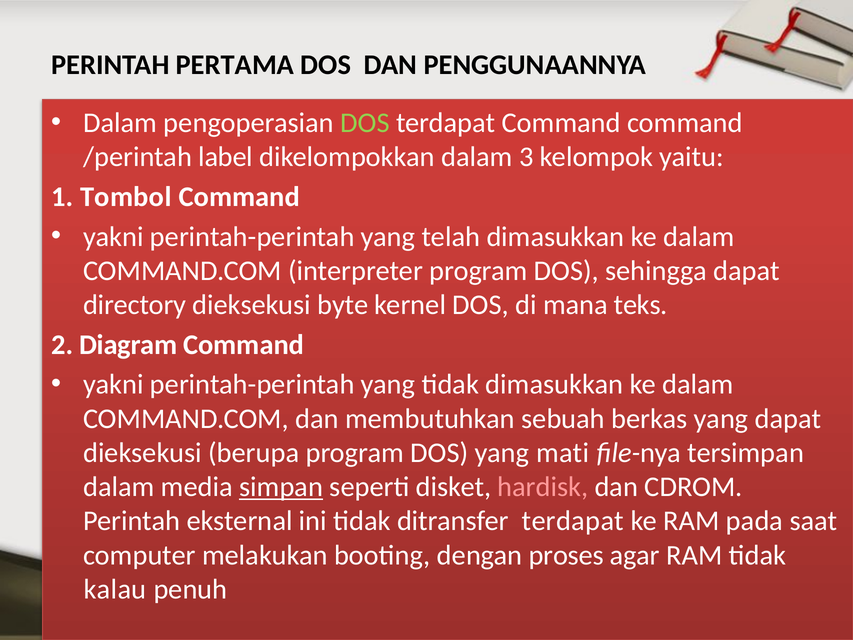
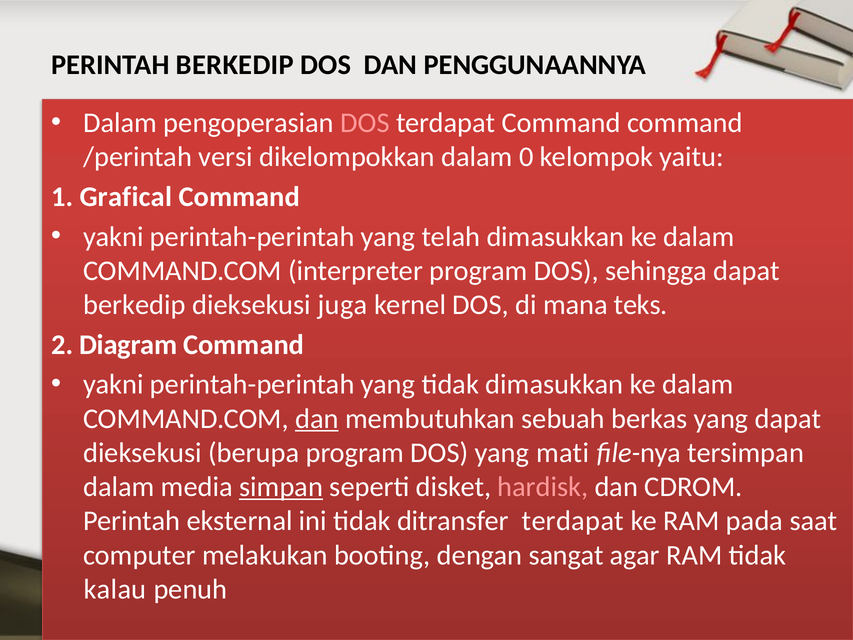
PERINTAH PERTAMA: PERTAMA -> BERKEDIP (235, 65)
DOS colour: light green -> pink (365, 123)
label: label -> versi (226, 157)
3: 3 -> 0 (526, 157)
Tombol: Tombol -> Grafical (126, 197)
directory: directory -> berkedip (135, 305)
byte: byte -> juga (343, 305)
dan underline: none -> present (317, 418)
proses: proses -> sangat (566, 555)
